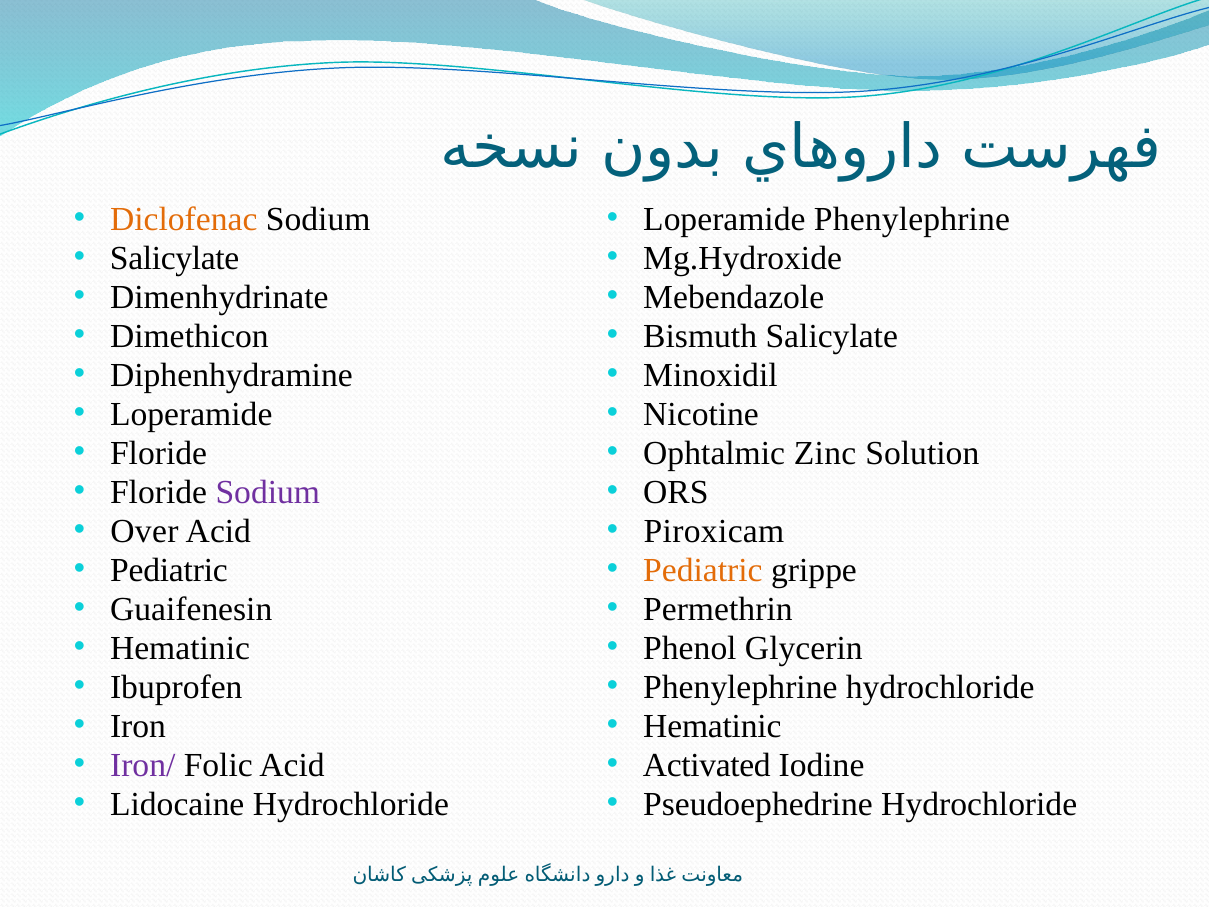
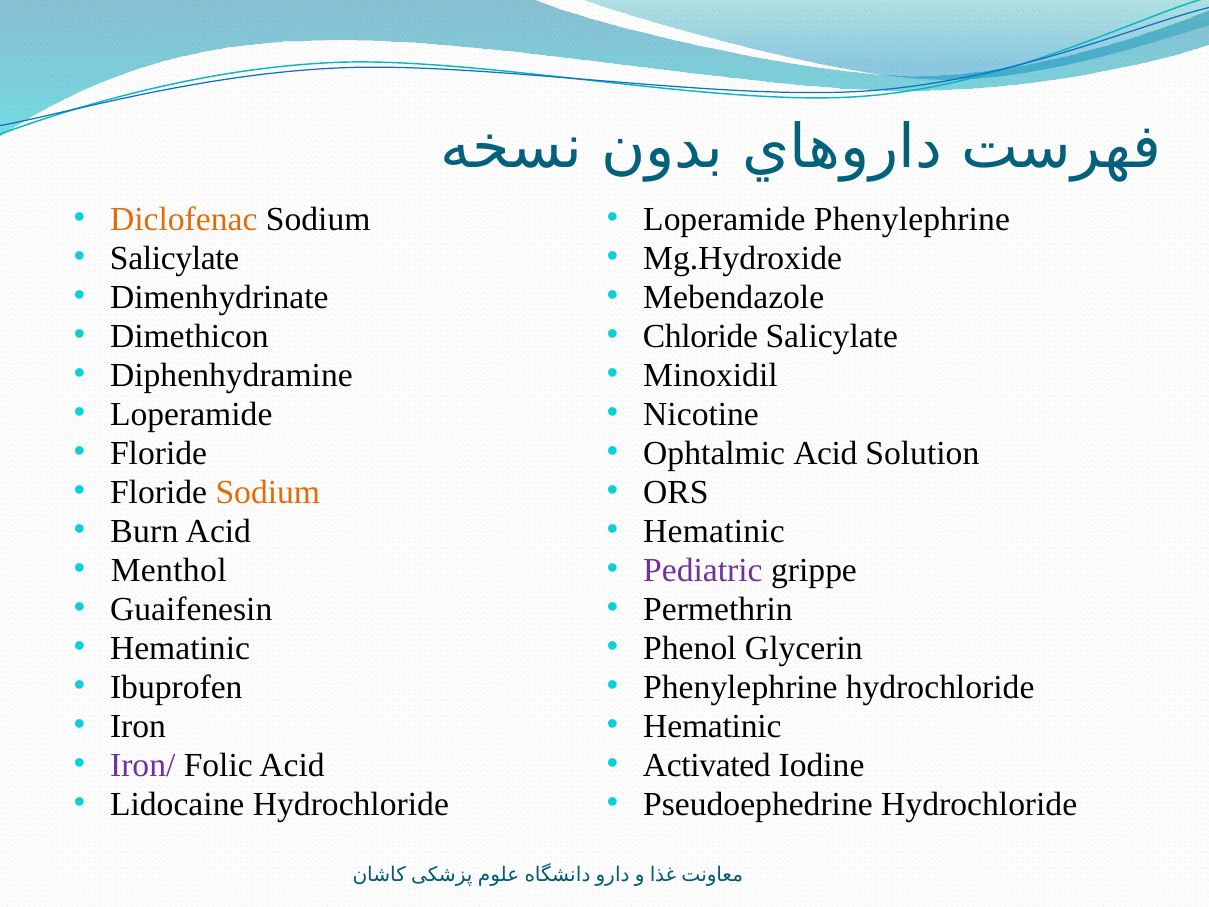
Bismuth: Bismuth -> Chloride (700, 336)
Ophtalmic Zinc: Zinc -> Acid (825, 453)
Sodium colour: purple -> orange (268, 492)
Over: Over -> Burn (144, 531)
Piroxicam: Piroxicam -> Hematinic (714, 531)
Pediatric: Pediatric -> Menthol (169, 570)
Pediatric colour: orange -> purple (703, 570)
